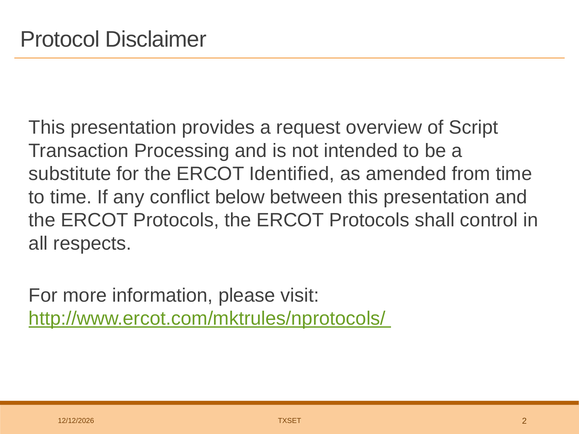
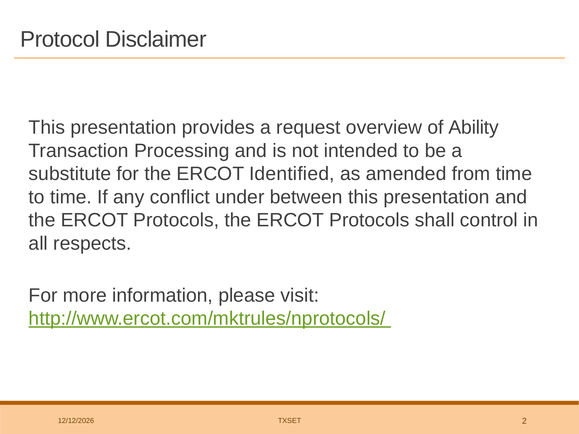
Script: Script -> Ability (474, 128)
below: below -> under (240, 197)
